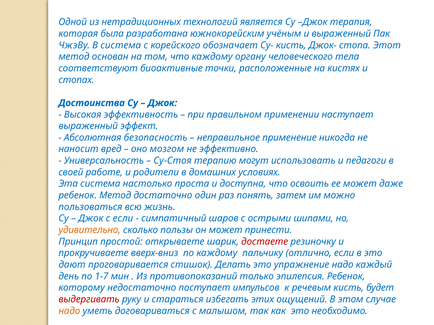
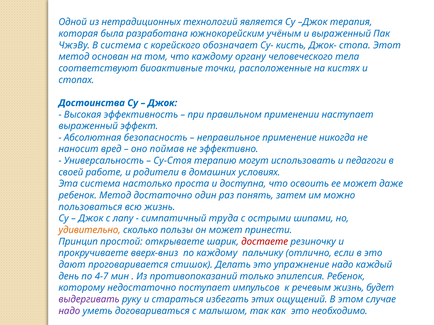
мозгом: мозгом -> поймав (167, 149)
с если: если -> лапу (123, 219)
шаров: шаров -> труда (224, 219)
1-7: 1-7 -> 4-7 (102, 277)
речевым кисть: кисть -> жизнь (349, 288)
выдергивать colour: red -> purple (89, 300)
надо colour: orange -> purple (69, 311)
